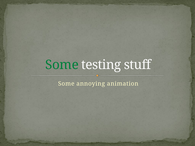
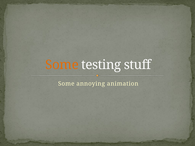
Some colour: green -> orange (62, 65)
